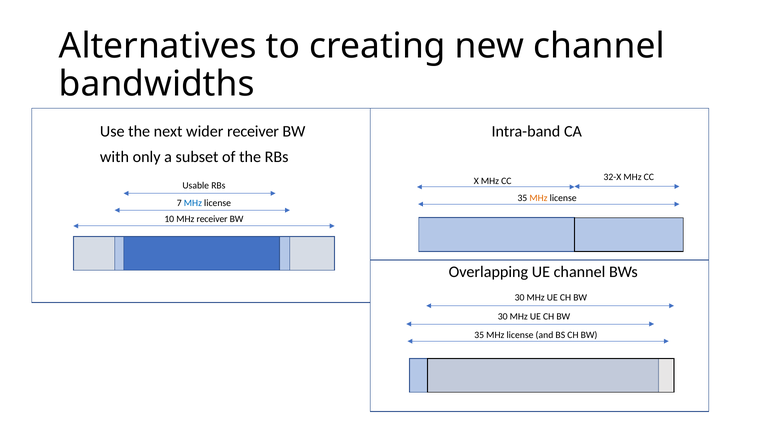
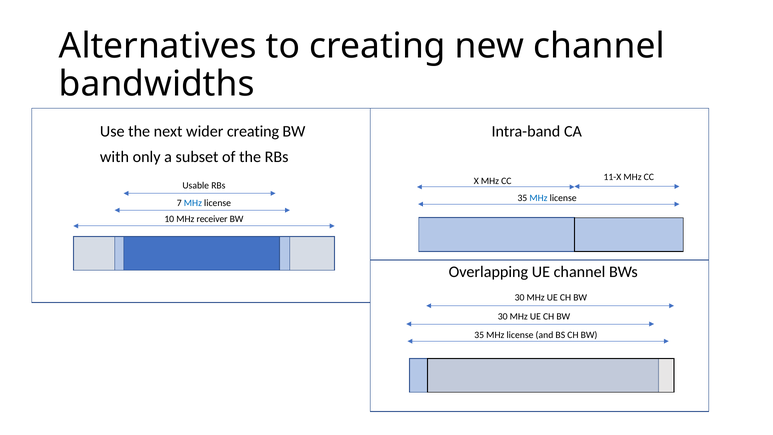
wider receiver: receiver -> creating (253, 131)
32-X: 32-X -> 11-X (612, 177)
MHz colour: orange -> blue (538, 198)
